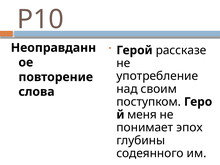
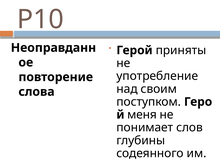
рассказе: рассказе -> приняты (181, 50)
эпох: эпох -> слов (189, 128)
